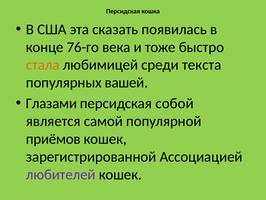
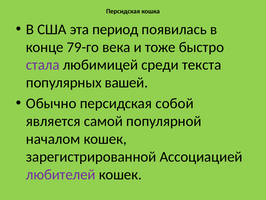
сказать: сказать -> период (115, 29)
76-го: 76-го -> 79-го (83, 47)
стала colour: orange -> purple (43, 65)
Глазами: Глазами -> Обычно (51, 103)
приёмов: приёмов -> началом (53, 139)
